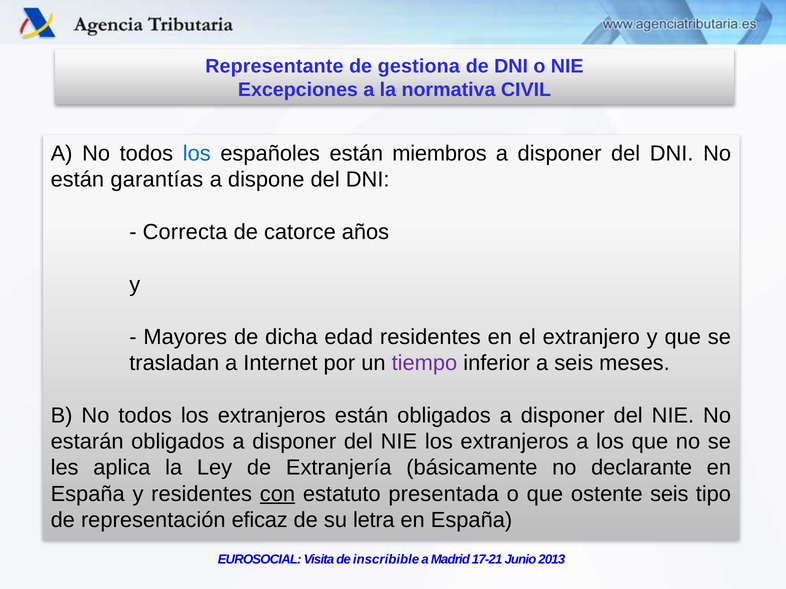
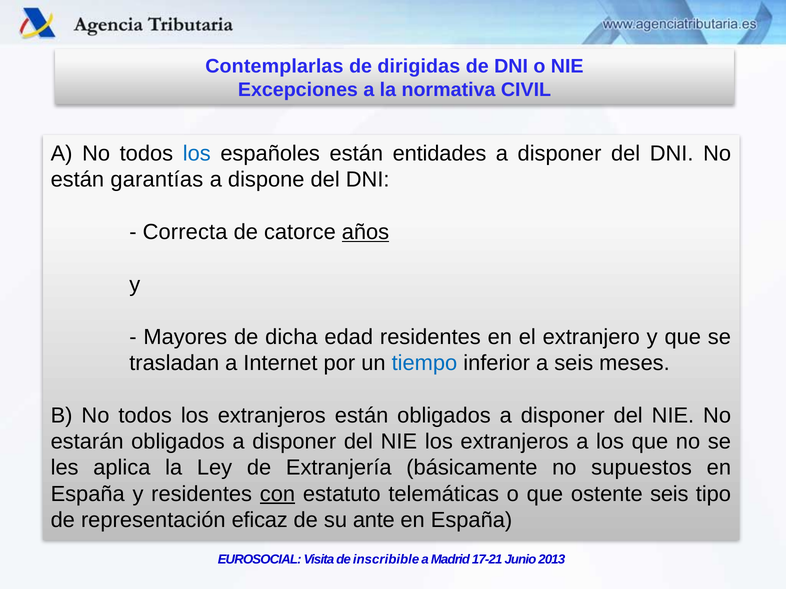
Representante: Representante -> Contemplarlas (274, 66)
gestiona: gestiona -> dirigidas (419, 66)
miembros: miembros -> entidades (439, 154)
años underline: none -> present (365, 232)
tiempo colour: purple -> blue (424, 363)
declarante: declarante -> supuestos (642, 468)
presentada: presentada -> telemáticas (444, 494)
letra: letra -> ante (374, 521)
